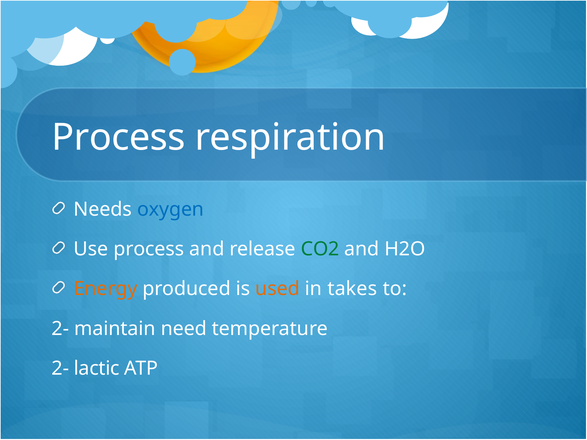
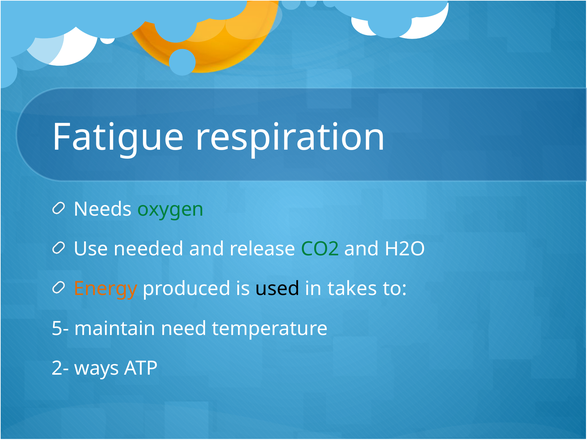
Process: Process -> Fatigue (118, 137)
oxygen colour: blue -> green (171, 209)
Use process: process -> needed (149, 249)
used colour: orange -> black (278, 289)
2-: 2- -> 5- (60, 329)
lactic: lactic -> ways (97, 369)
